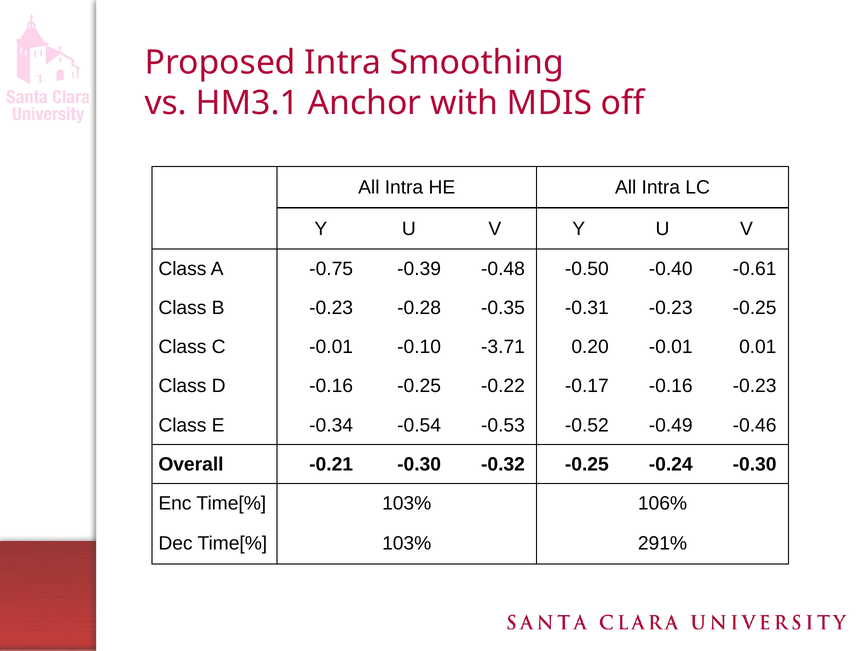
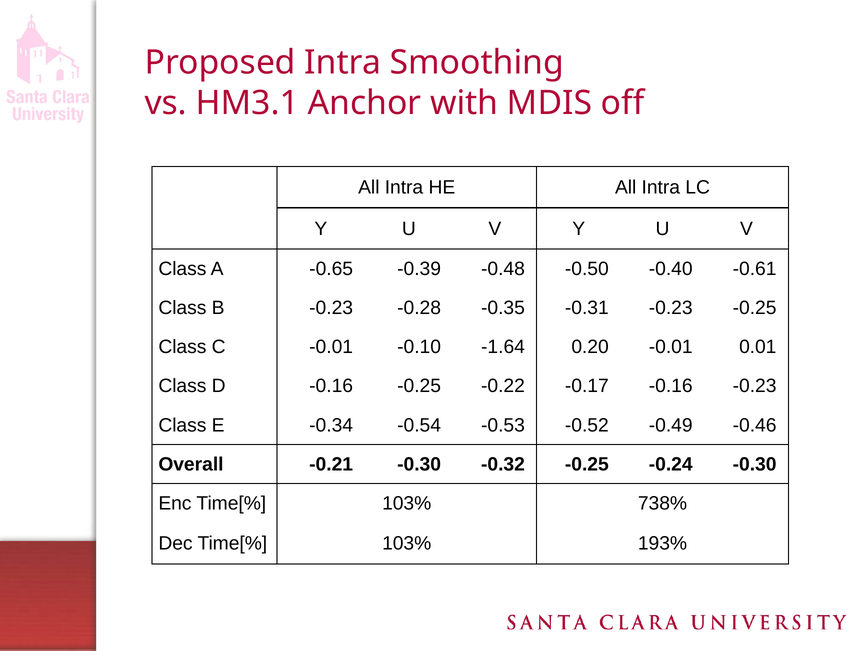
-0.75: -0.75 -> -0.65 (331, 269)
-3.71: -3.71 -> -1.64 (503, 347)
106%: 106% -> 738% (663, 503)
291%: 291% -> 193% (663, 544)
